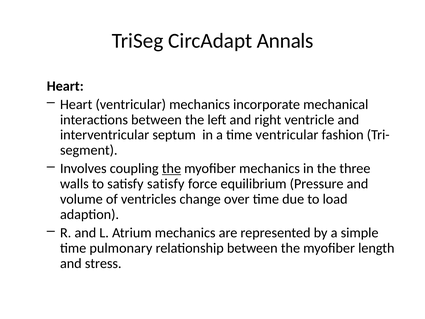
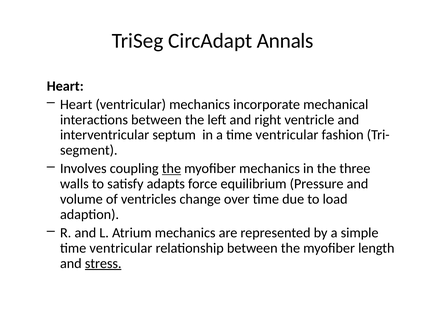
satisfy satisfy: satisfy -> adapts (166, 184)
pulmonary: pulmonary -> ventricular (121, 248)
stress underline: none -> present (103, 263)
